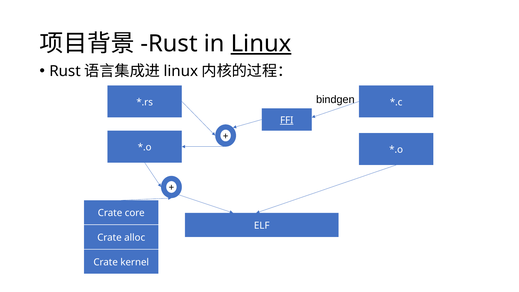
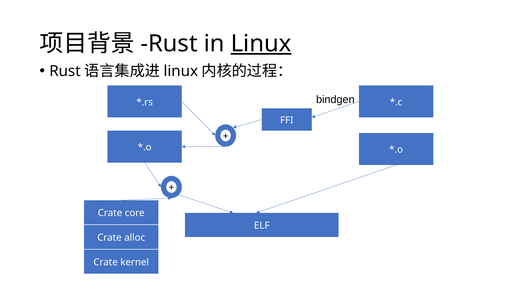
FFI underline: present -> none (287, 120)
